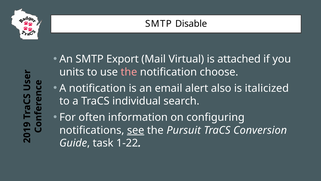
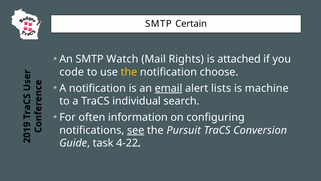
Disable: Disable -> Certain (191, 24)
Export: Export -> Watch (122, 59)
Virtual: Virtual -> Rights (186, 59)
units: units -> code (72, 72)
the colour: pink -> yellow (129, 72)
email underline: none -> present (169, 88)
also: also -> lists (221, 88)
italicized: italicized -> machine (267, 88)
1-22: 1-22 -> 4-22 (127, 143)
